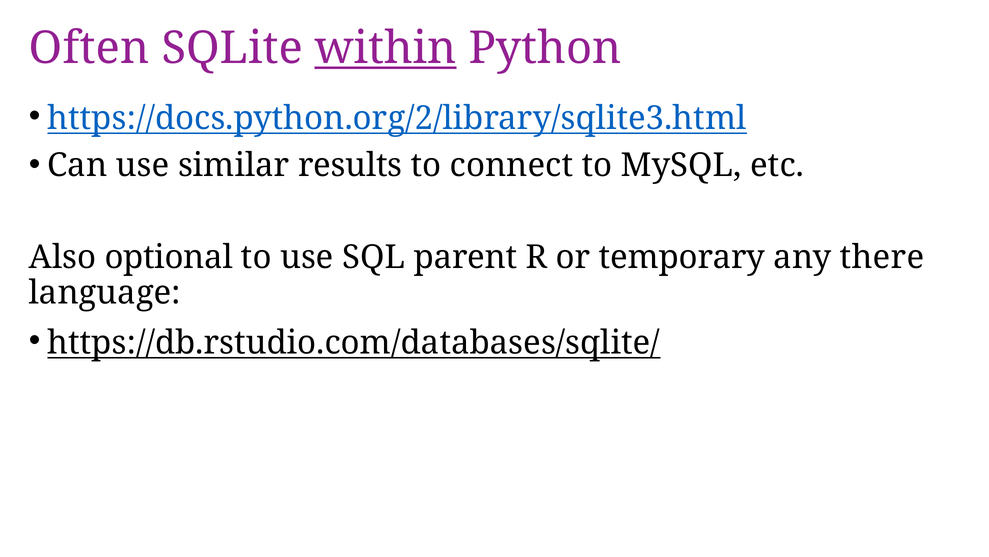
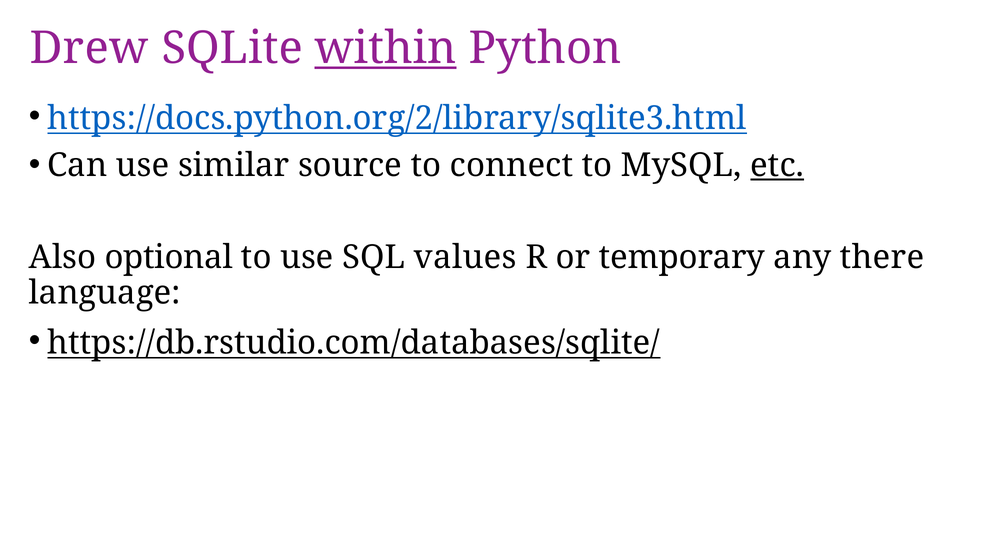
Often: Often -> Drew (89, 48)
results: results -> source (350, 165)
etc underline: none -> present (777, 165)
parent: parent -> values (465, 257)
